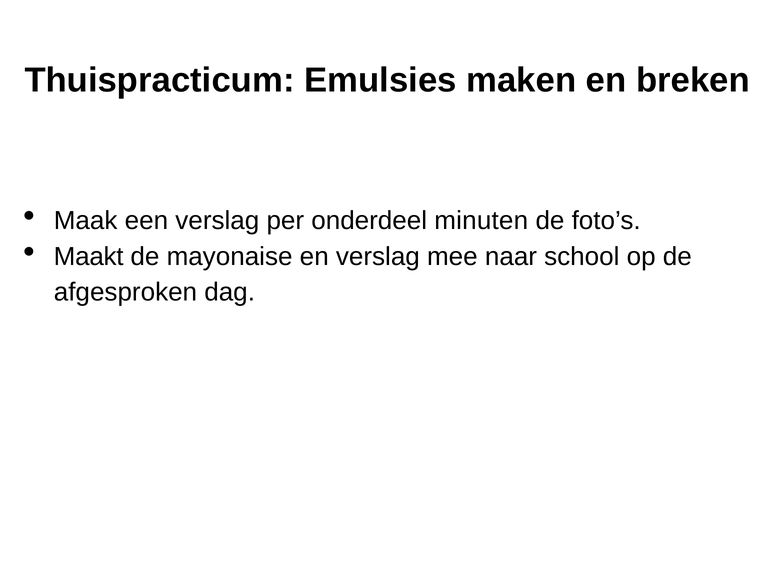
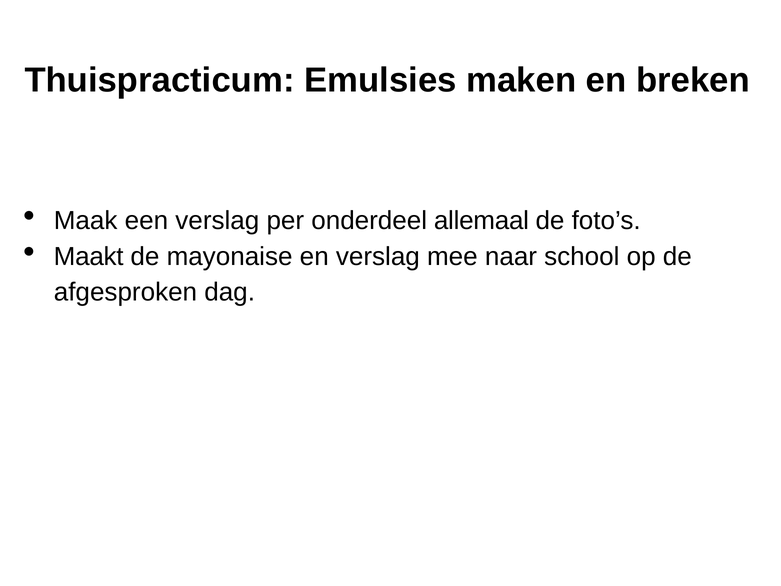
minuten: minuten -> allemaal (481, 220)
